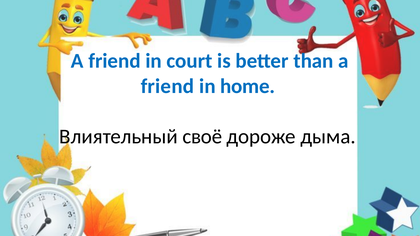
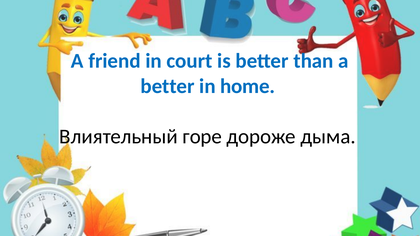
friend: friend -> better (168, 86)
своё: своё -> горе (202, 137)
